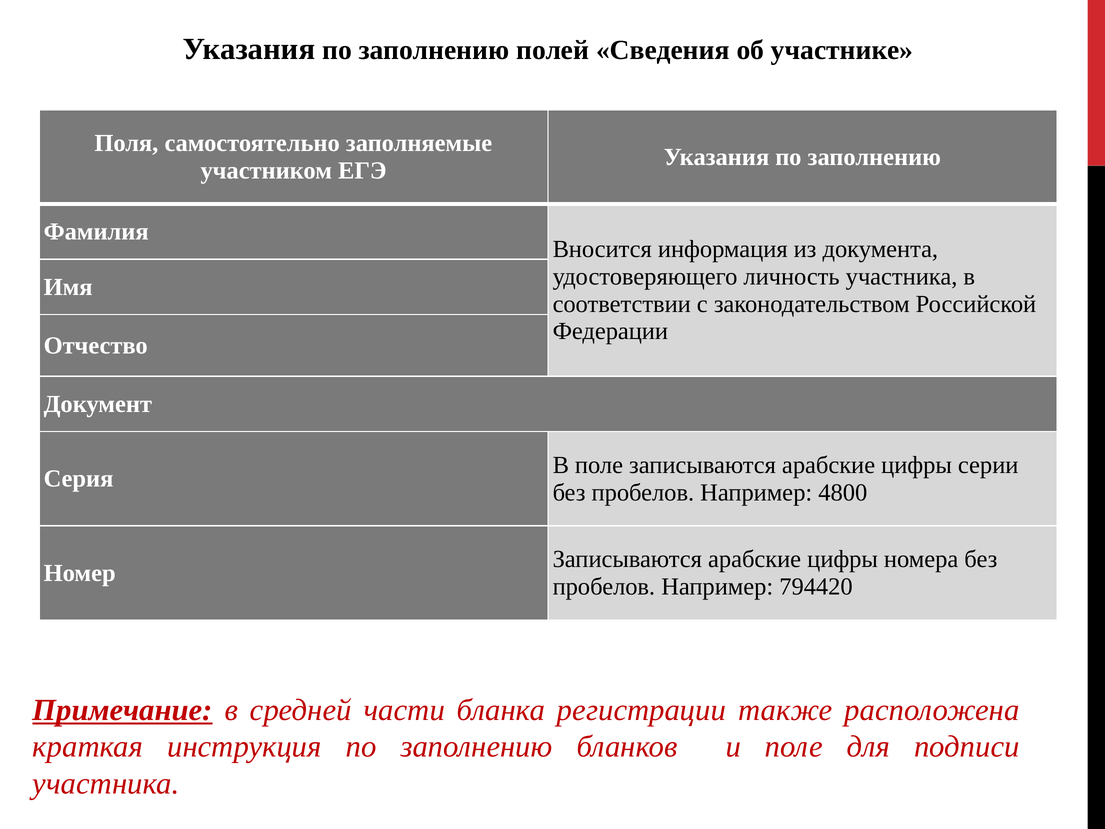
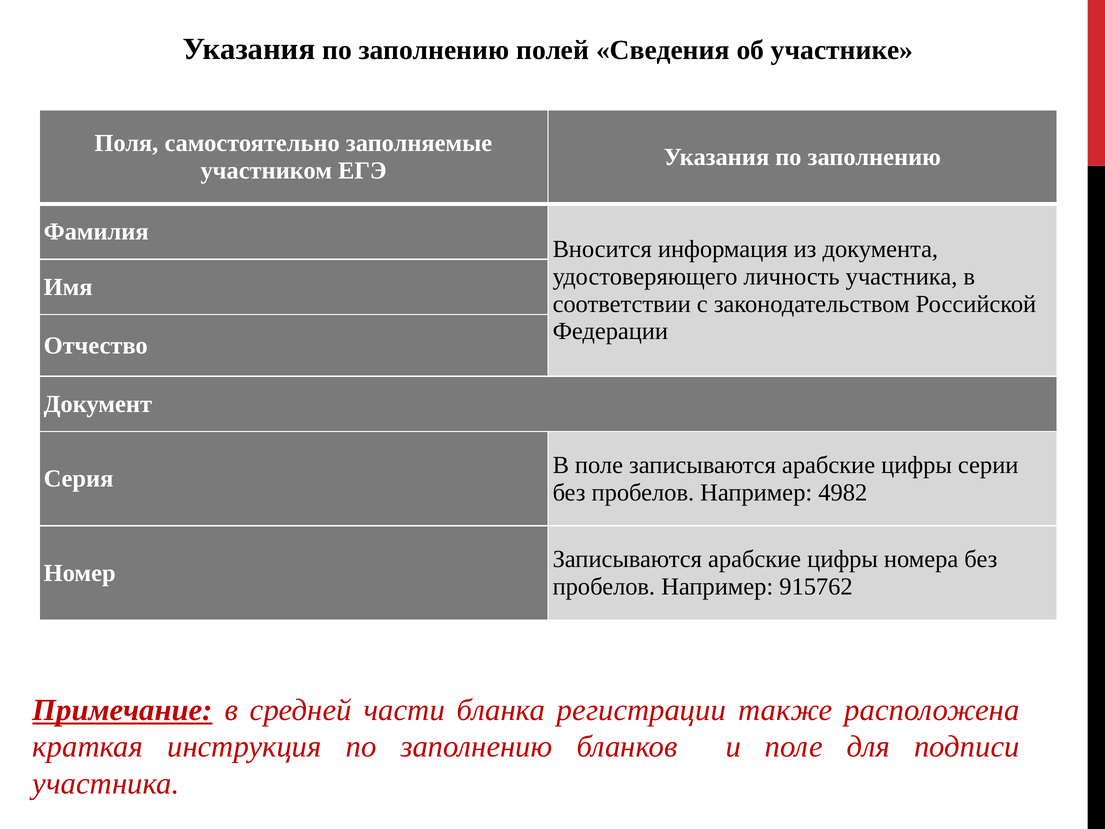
4800: 4800 -> 4982 (843, 492)
794420: 794420 -> 915762 (816, 586)
